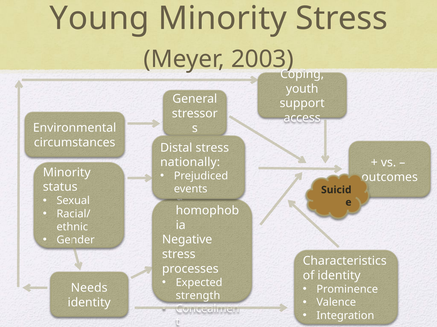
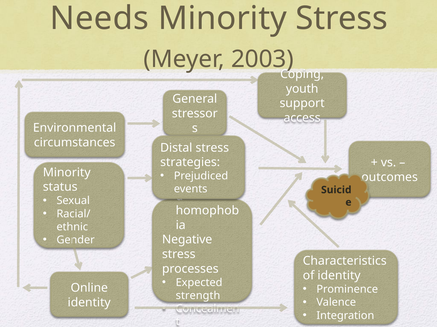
Young: Young -> Needs (99, 18)
nationally: nationally -> strategies (190, 163)
Needs: Needs -> Online (89, 289)
